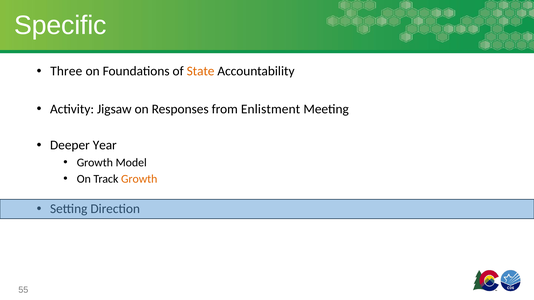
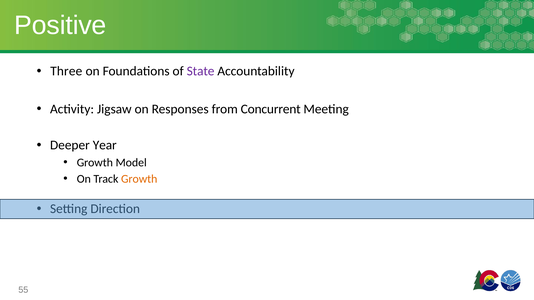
Specific: Specific -> Positive (60, 25)
State colour: orange -> purple (201, 71)
Enlistment: Enlistment -> Concurrent (271, 109)
